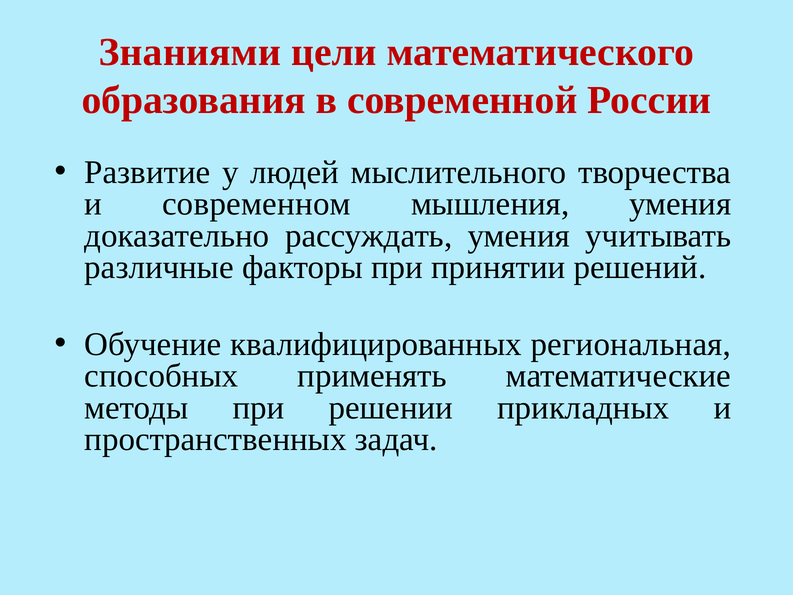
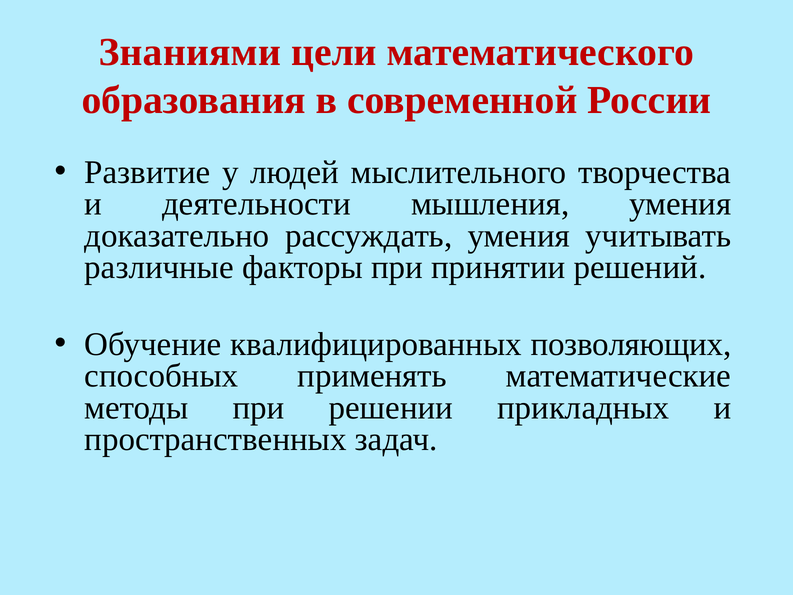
современном: современном -> деятельности (257, 204)
региональная: региональная -> позволяющих (631, 344)
